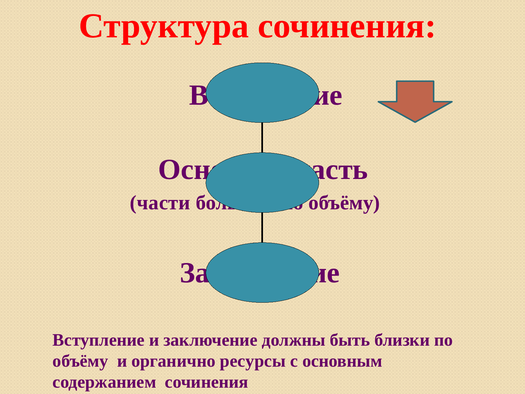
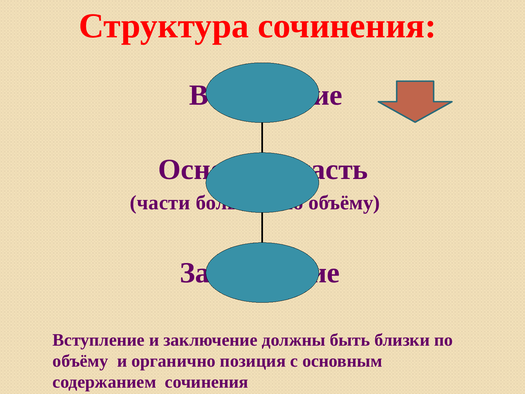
ресурсы: ресурсы -> позиция (253, 361)
